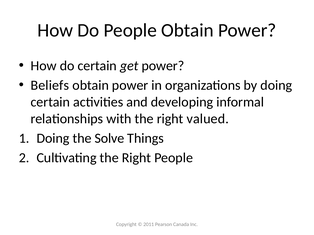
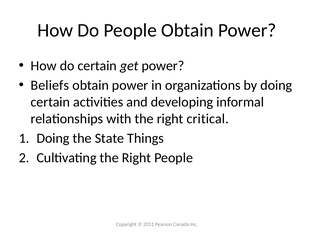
valued: valued -> critical (208, 119)
Solve: Solve -> State (109, 138)
